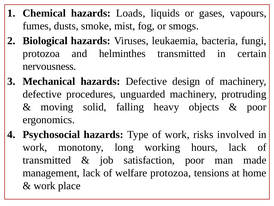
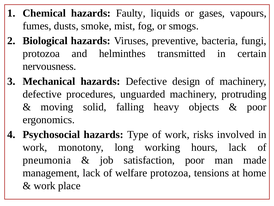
Loads: Loads -> Faulty (131, 13)
leukaemia: leukaemia -> preventive (175, 41)
transmitted: transmitted -> pneumonia (47, 160)
